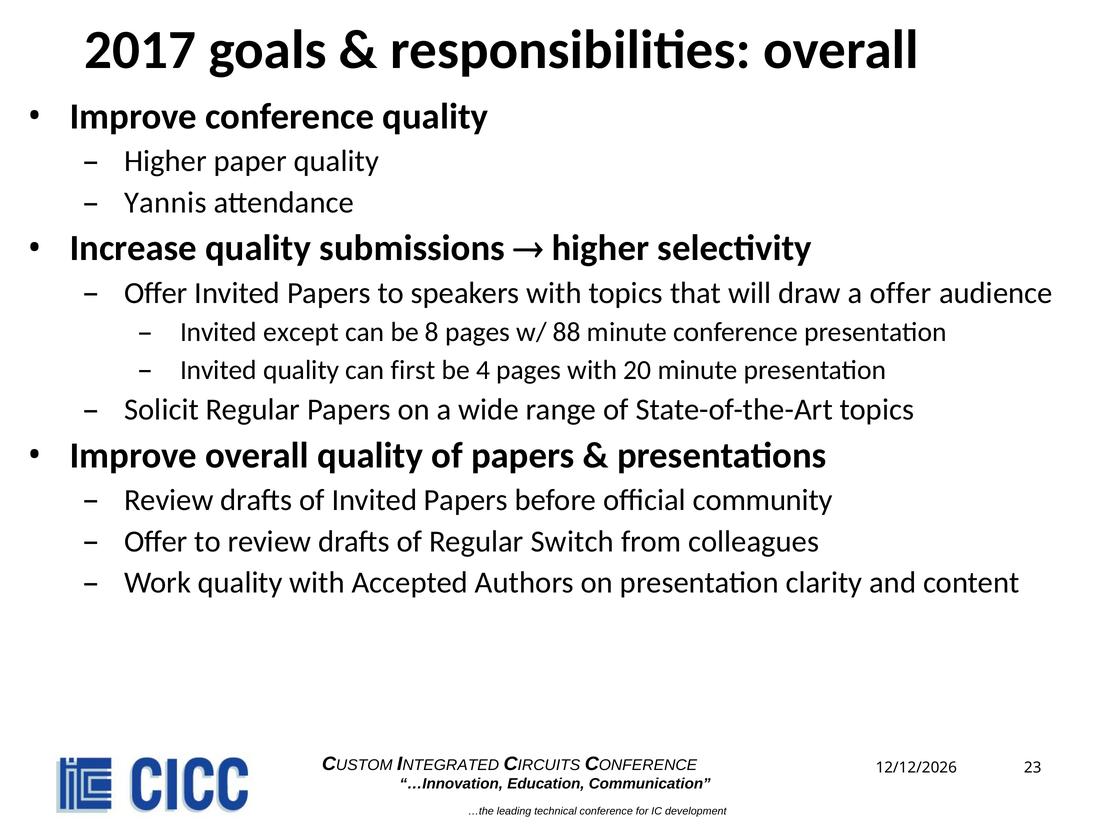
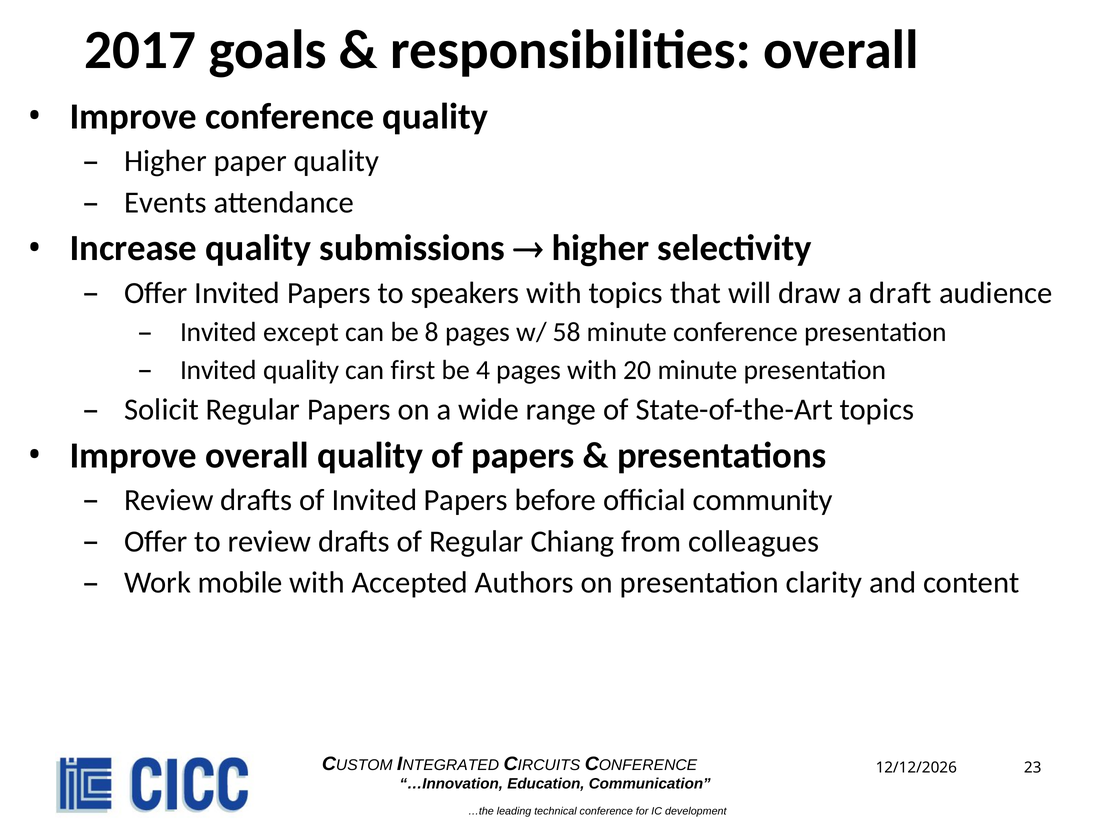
Yannis: Yannis -> Events (166, 203)
a offer: offer -> draft (901, 293)
88: 88 -> 58 (567, 332)
Switch: Switch -> Chiang (572, 541)
Work quality: quality -> mobile (240, 583)
